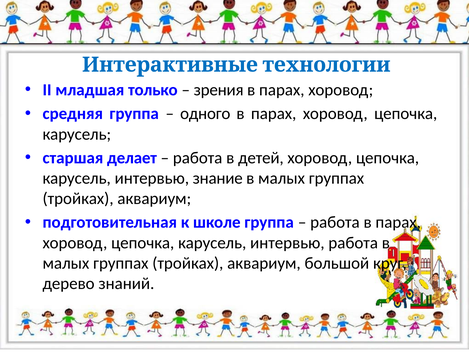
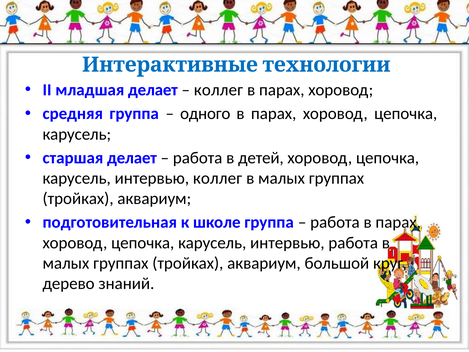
младшая только: только -> делает (153, 90)
зрения: зрения -> коллег (218, 90)
интервью знание: знание -> коллег (218, 178)
